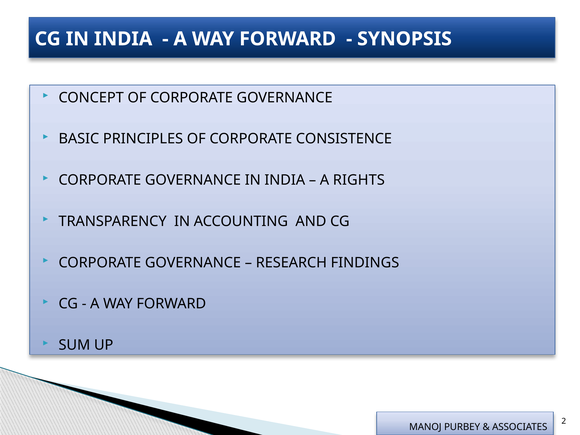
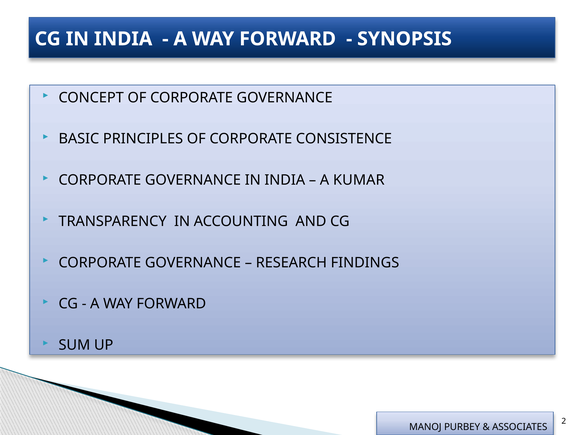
RIGHTS: RIGHTS -> KUMAR (359, 180)
